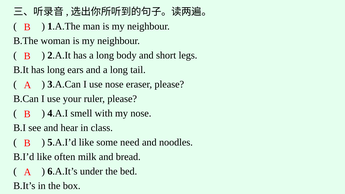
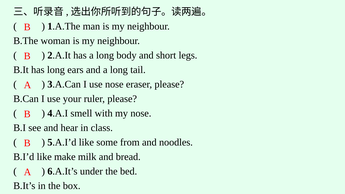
need: need -> from (130, 142)
often: often -> make (65, 157)
